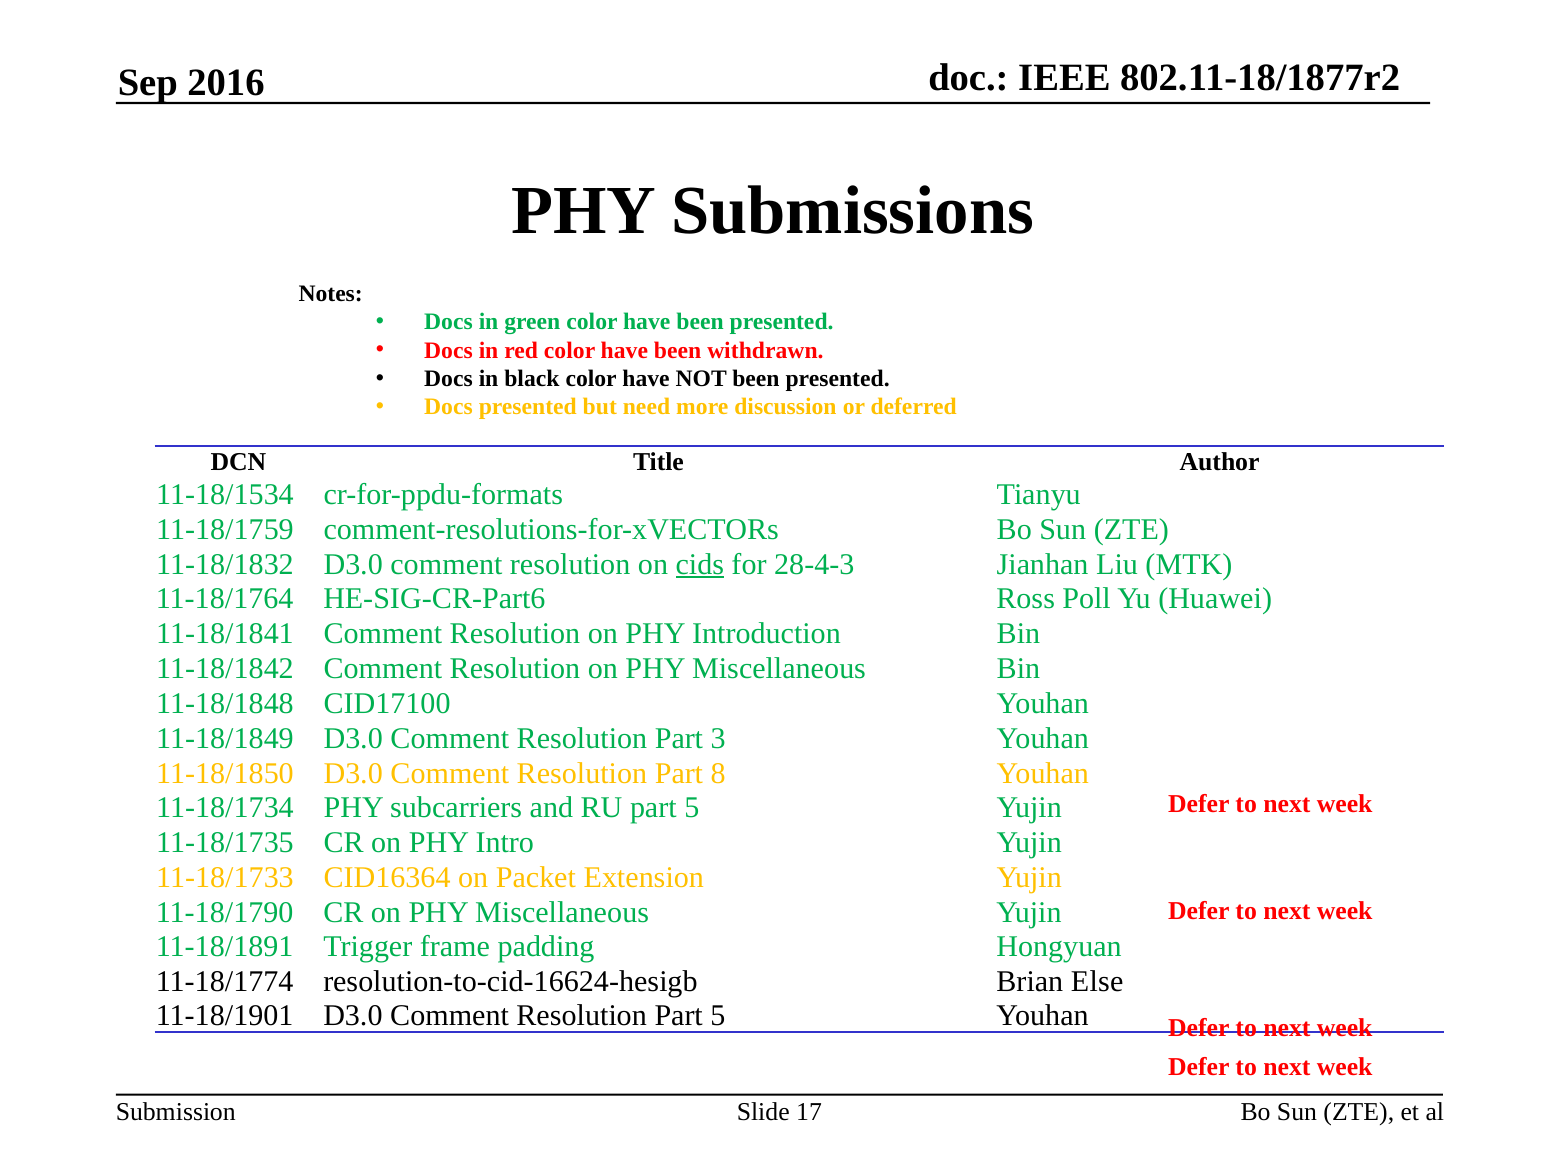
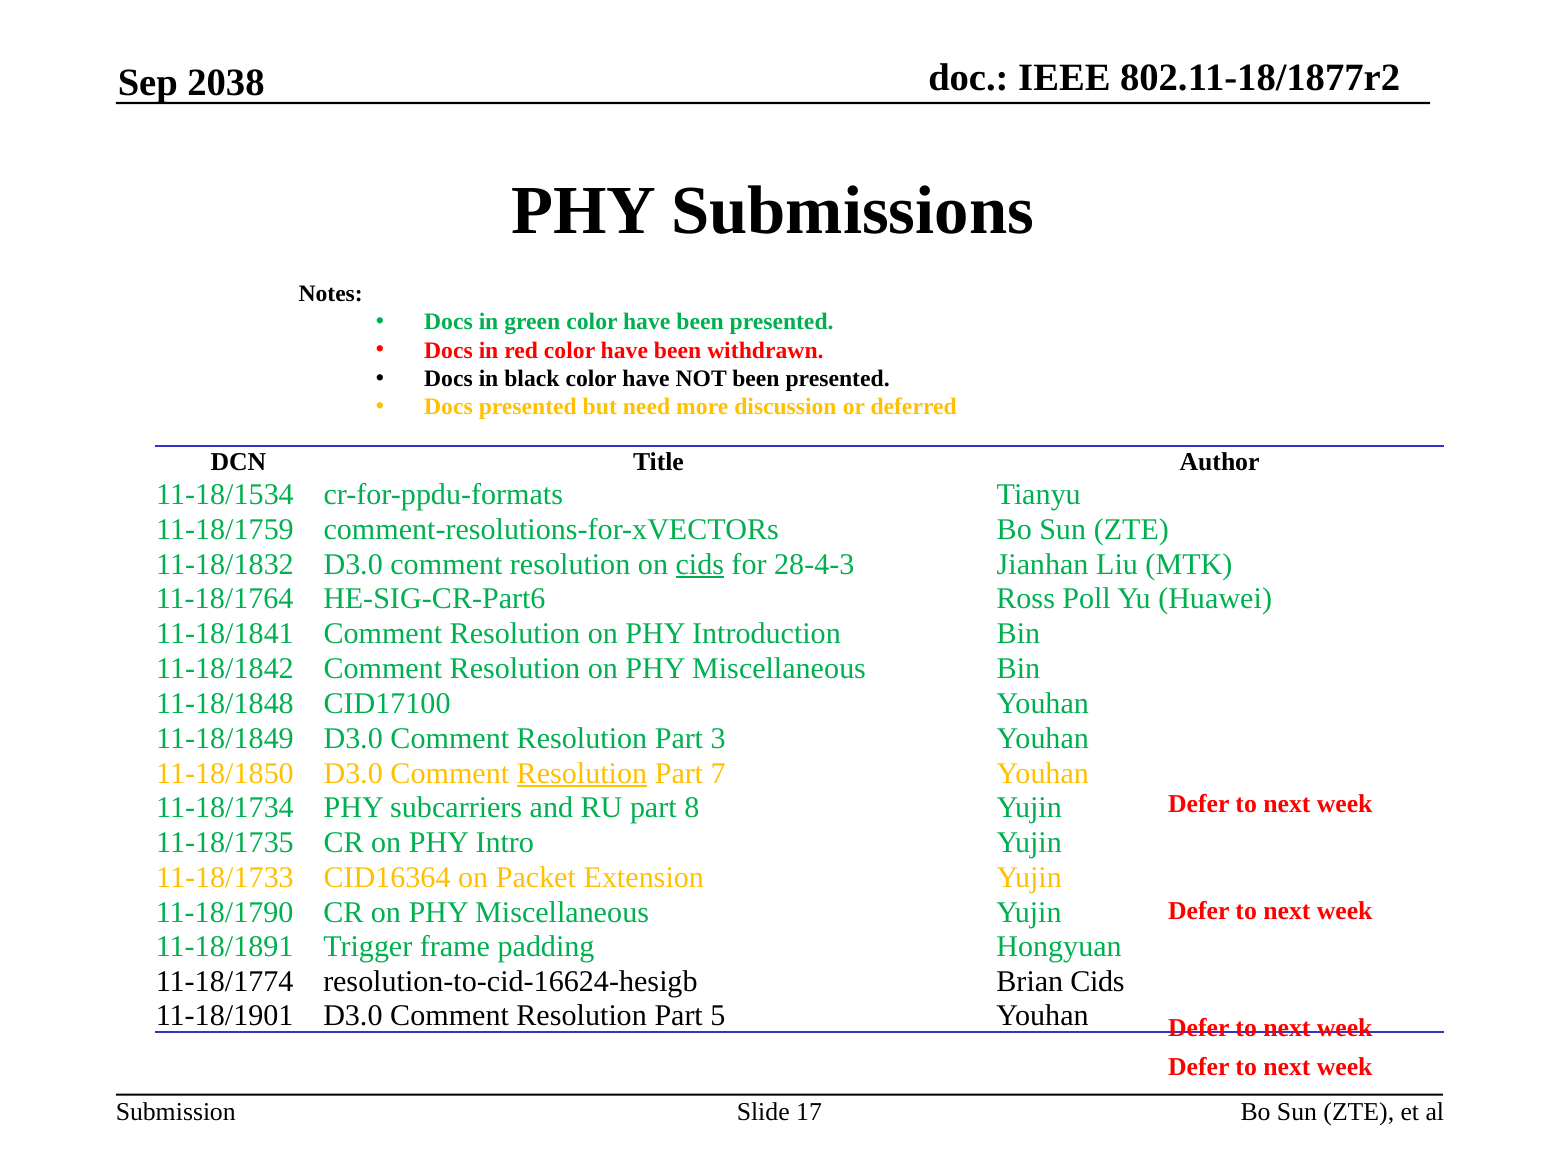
2016: 2016 -> 2038 (226, 83)
Resolution underline: none -> present (582, 773)
8: 8 -> 7 (718, 773)
RU part 5: 5 -> 8 (692, 808)
Brian Else: Else -> Cids (1098, 982)
